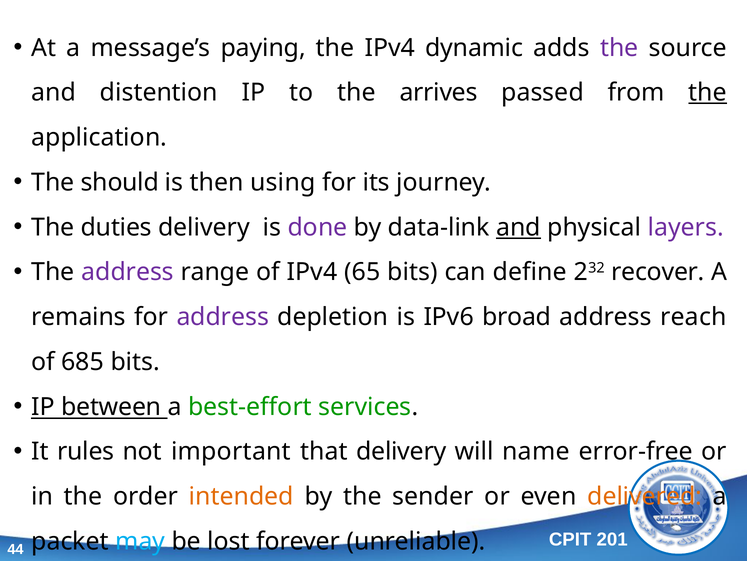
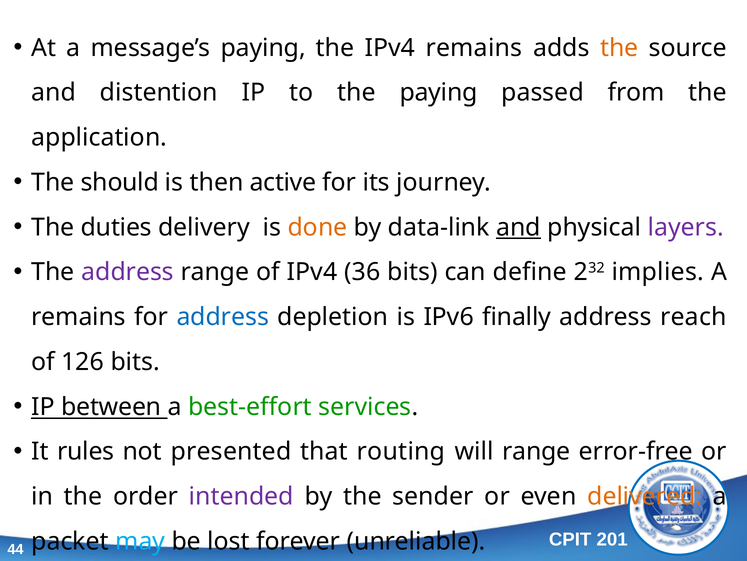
IPv4 dynamic: dynamic -> remains (474, 48)
the colour: purple -> orange (619, 48)
the arrives: arrives -> paying (439, 93)
the underline: present -> none (708, 93)
using: using -> active (283, 182)
done colour: purple -> orange (318, 227)
65: 65 -> 36 (362, 272)
recover: recover -> implies (658, 272)
address colour: purple -> blue (223, 317)
broad: broad -> finally (517, 317)
685: 685 -> 126 (83, 361)
important: important -> presented (231, 451)
that delivery: delivery -> routing (401, 451)
will name: name -> range (536, 451)
intended colour: orange -> purple (241, 496)
